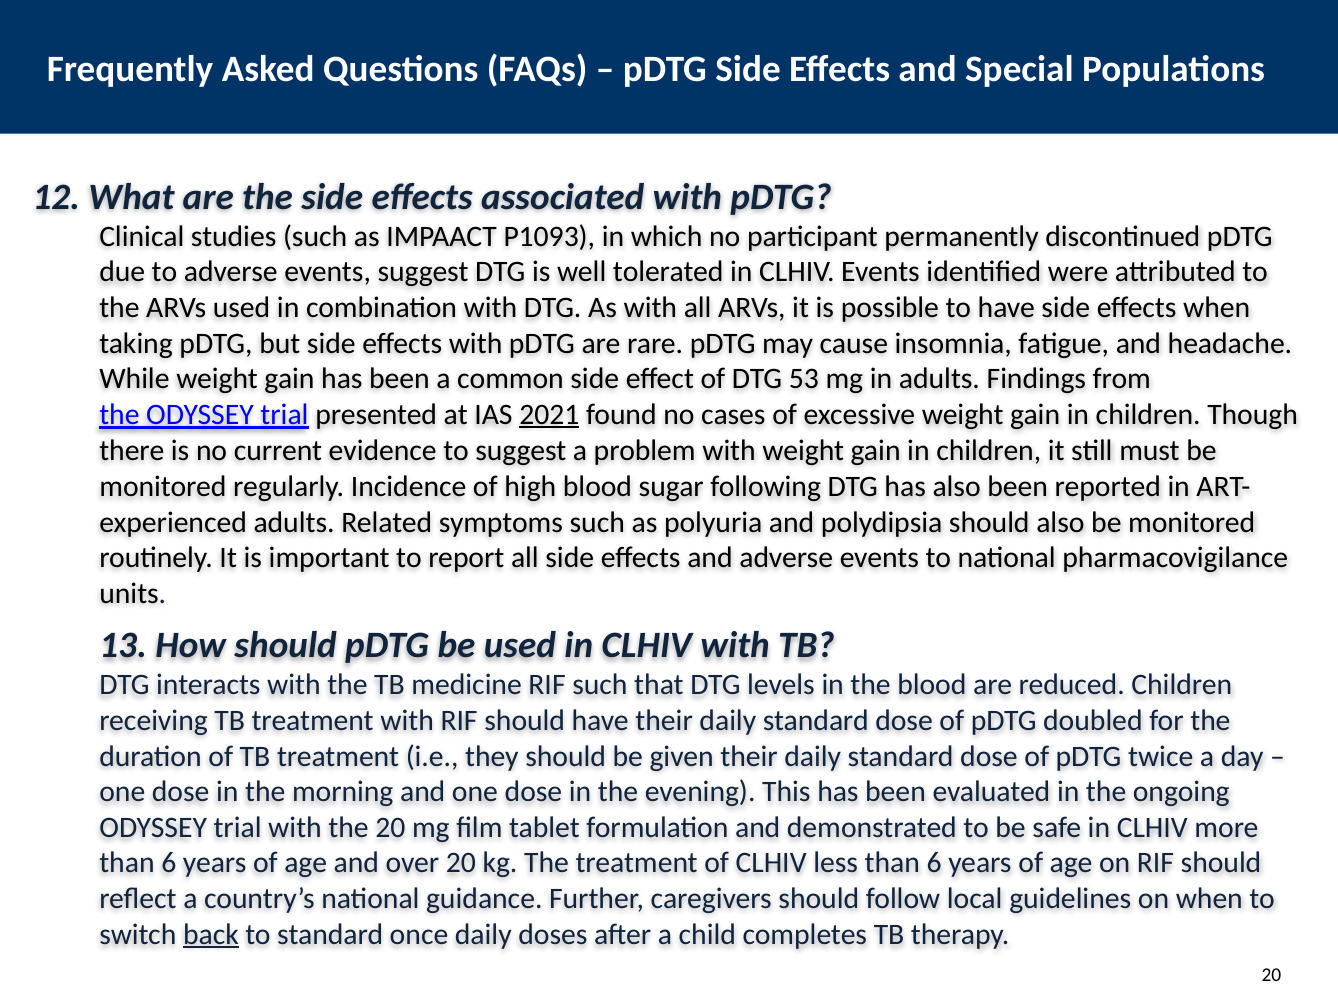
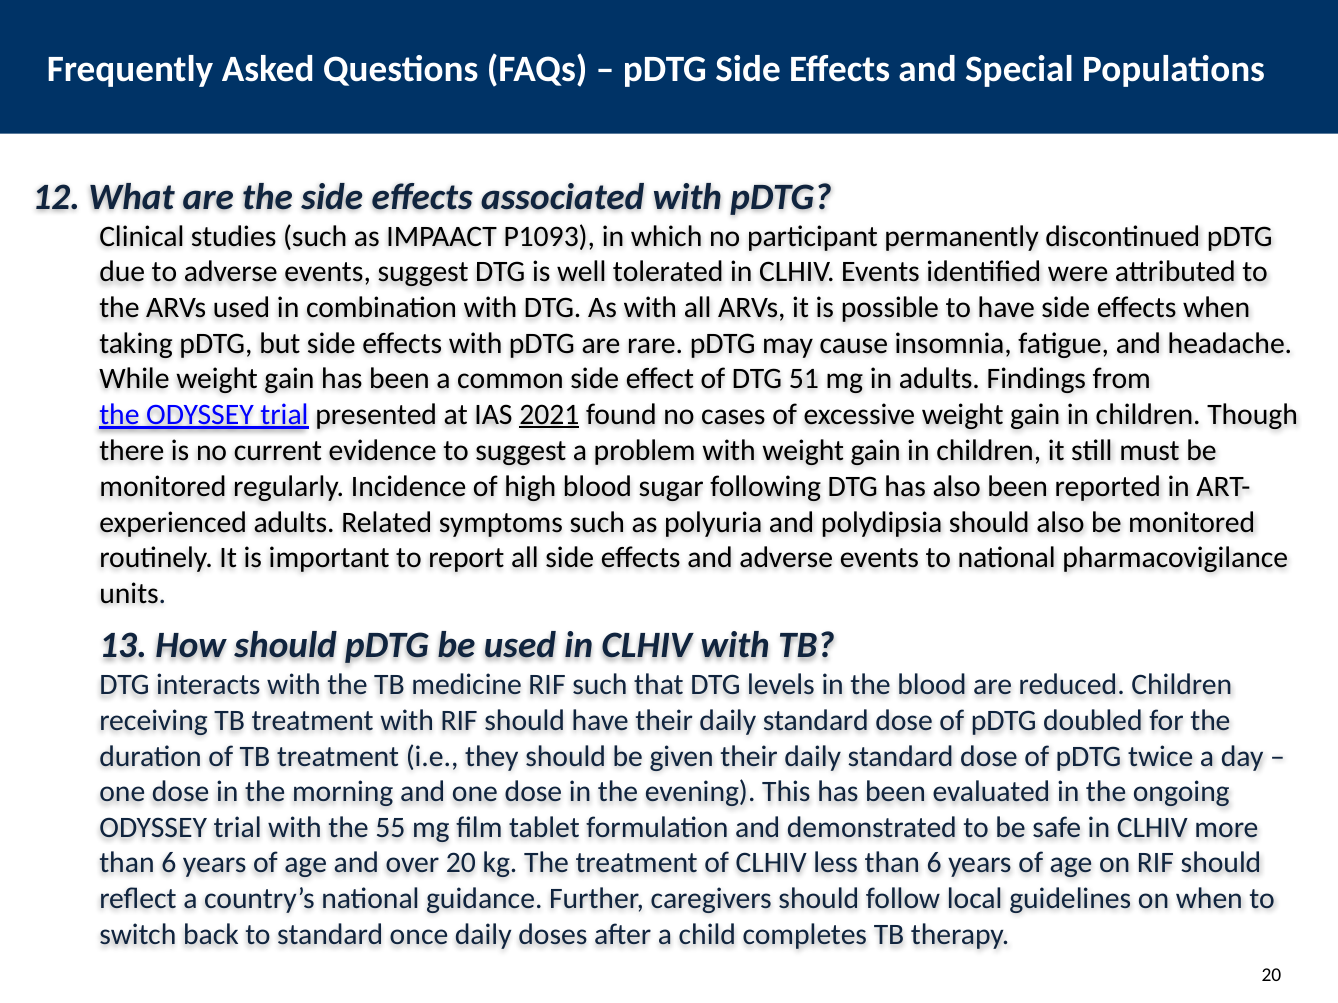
53: 53 -> 51 (804, 379)
the 20: 20 -> 55 (390, 828)
back underline: present -> none (211, 935)
